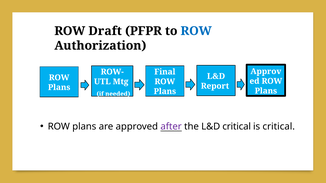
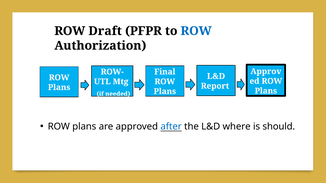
after colour: purple -> blue (171, 127)
L&D critical: critical -> where (237, 127)
is critical: critical -> should (279, 127)
